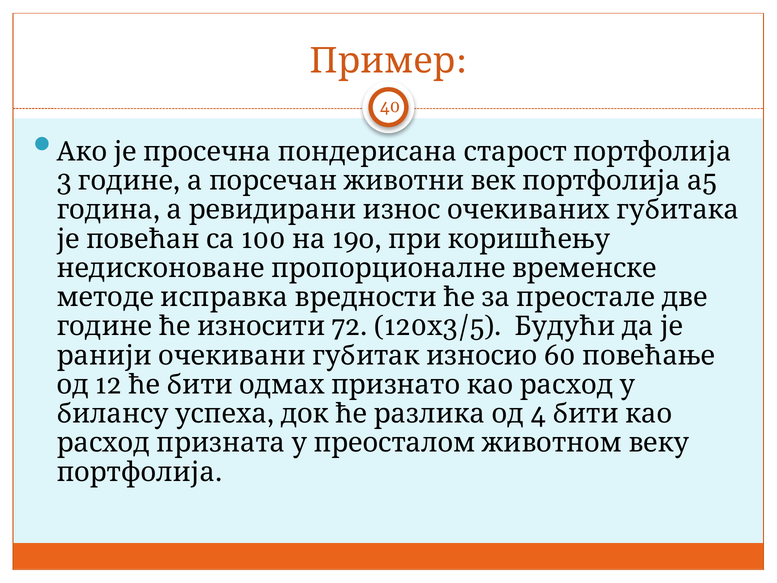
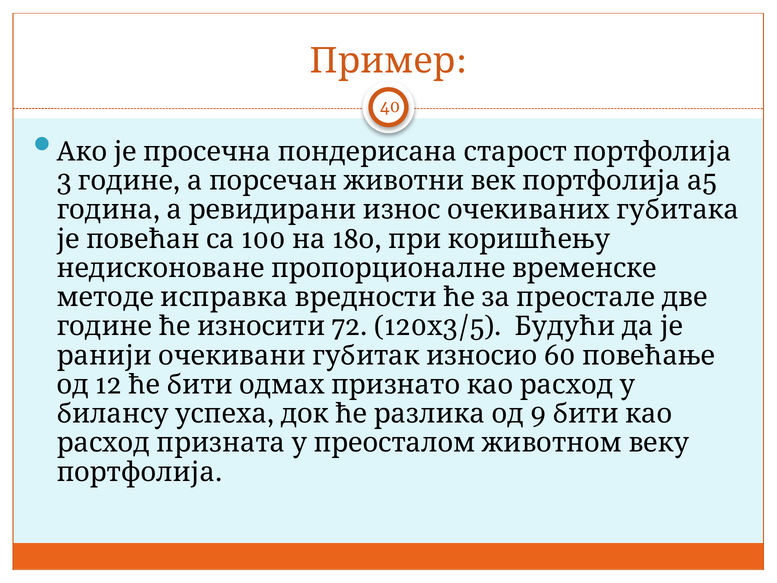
19: 19 -> 18 (346, 239)
4: 4 -> 9 (538, 414)
